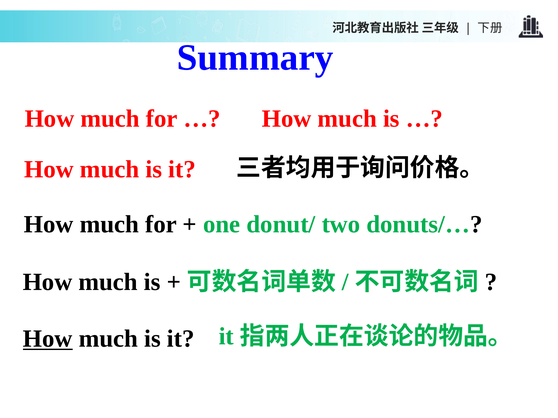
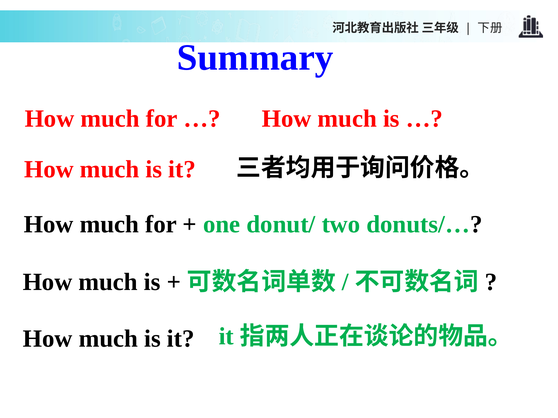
How underline: present -> none (48, 339)
